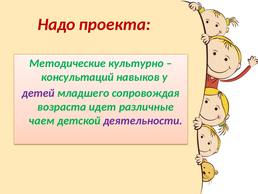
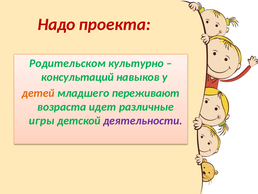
Методические: Методические -> Родительском (68, 63)
детей colour: purple -> orange (38, 93)
сопровождая: сопровождая -> переживают (146, 93)
чаем: чаем -> игры (42, 120)
